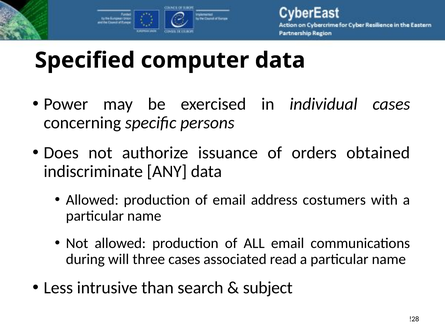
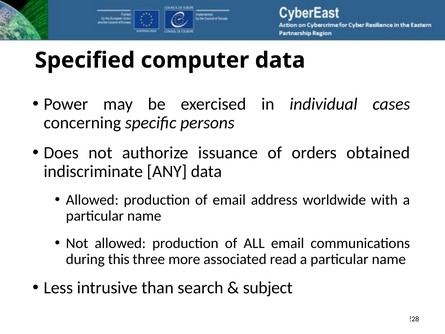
costumers: costumers -> worldwide (334, 200)
will: will -> this (119, 259)
three cases: cases -> more (184, 259)
